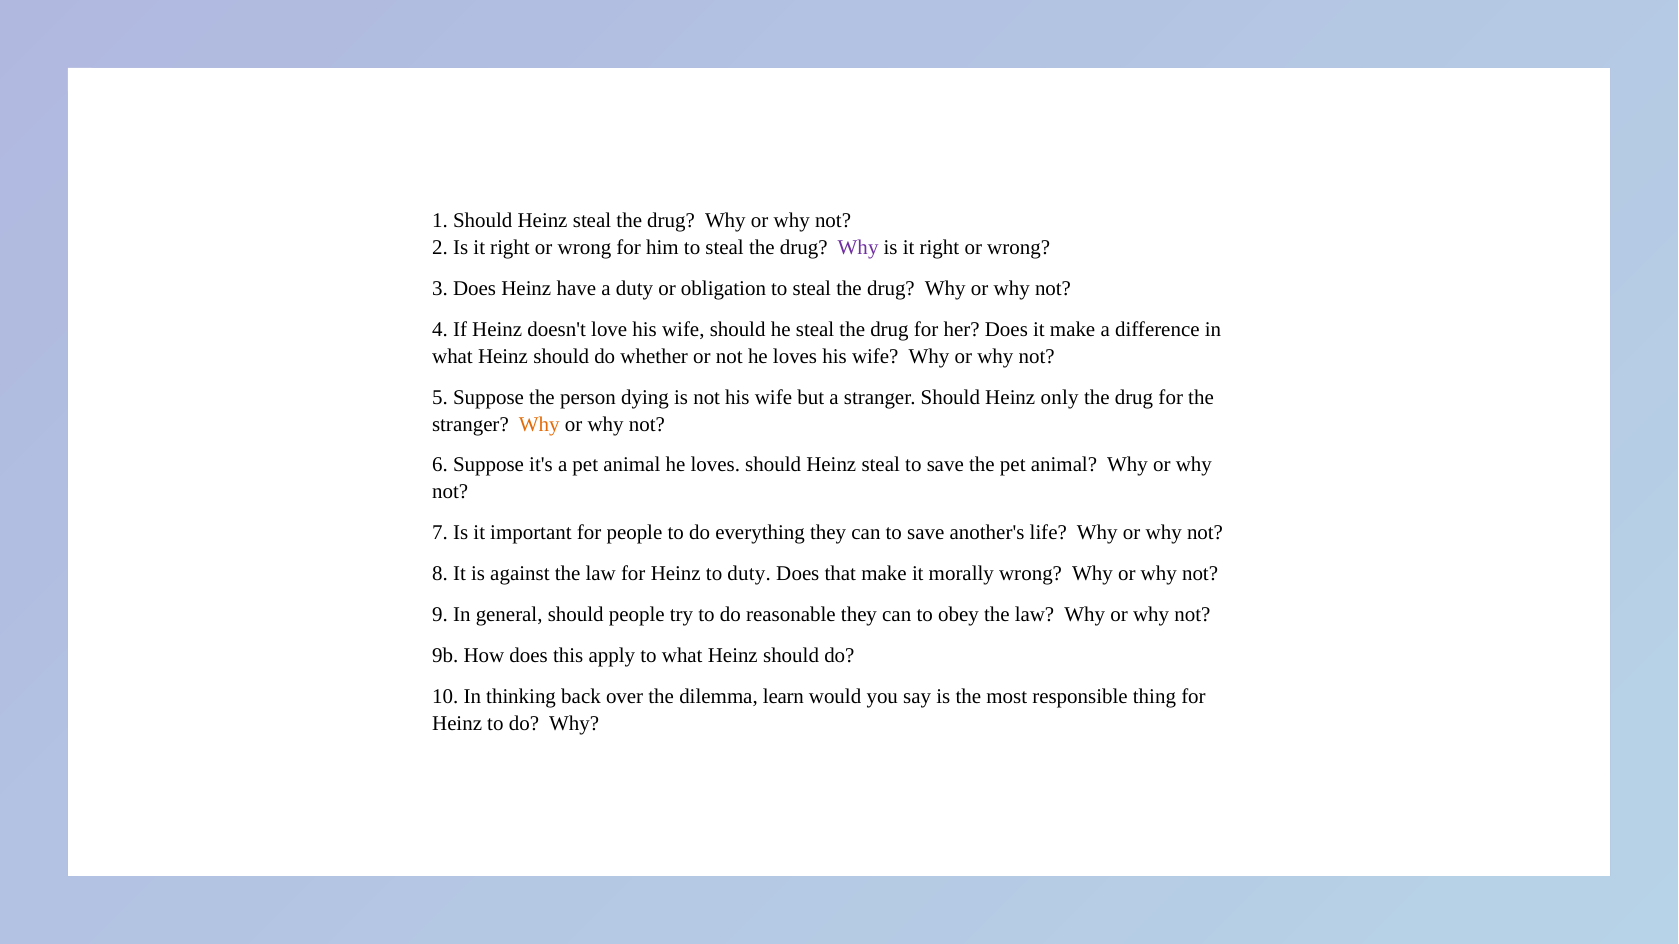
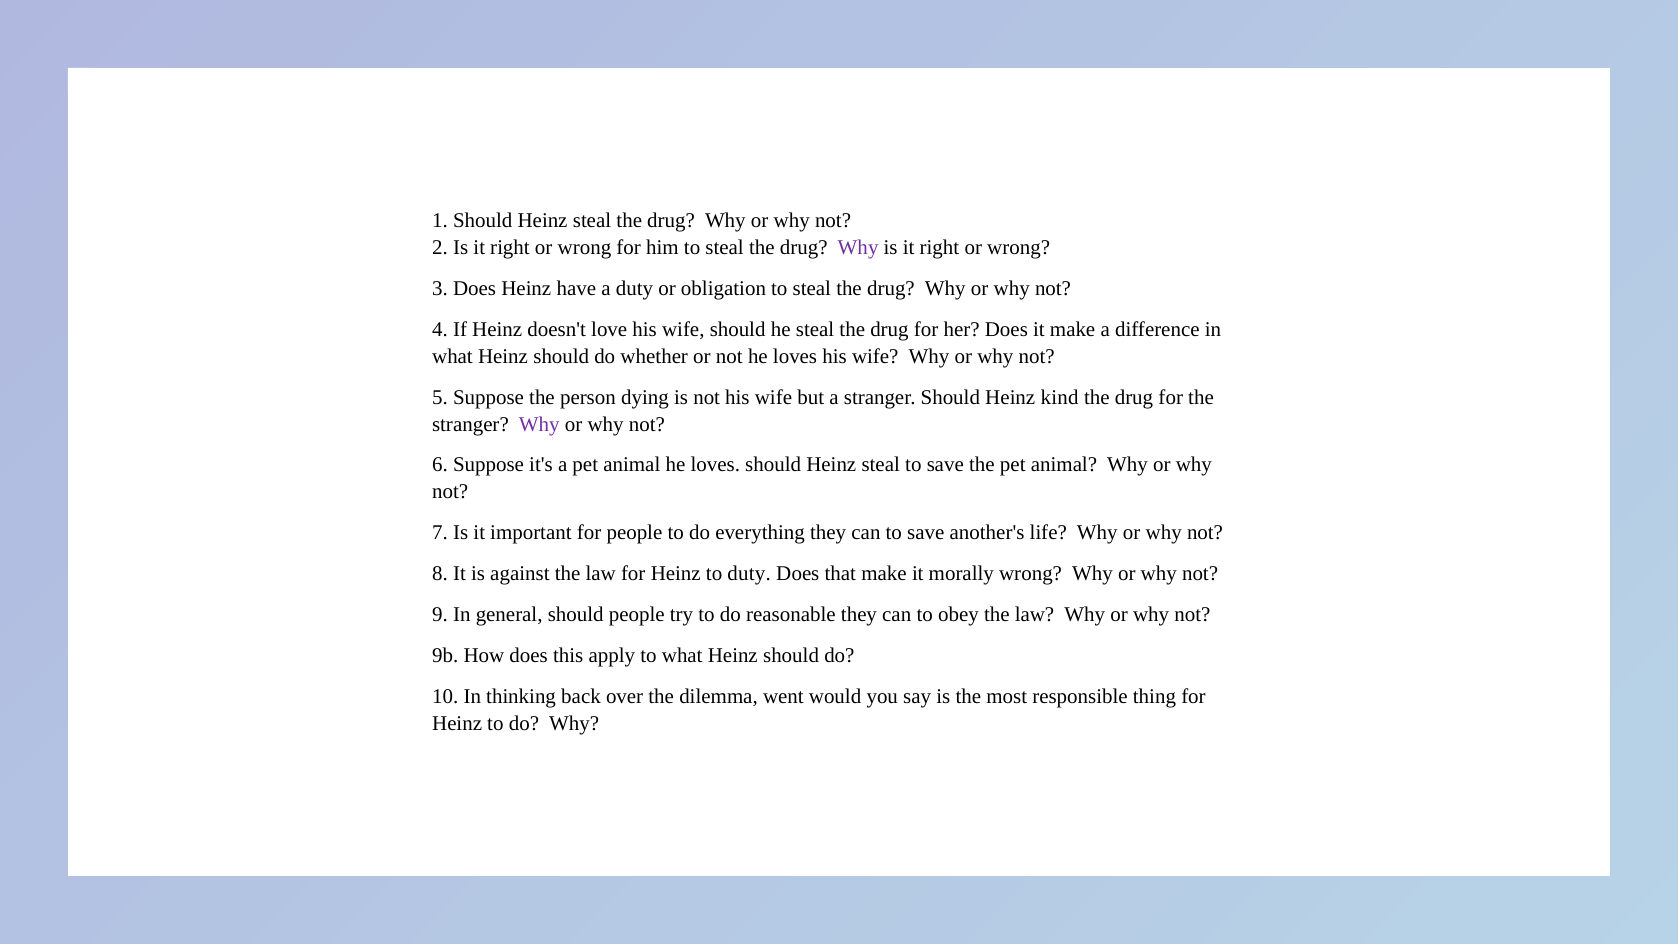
only: only -> kind (1060, 397)
Why colour: orange -> purple (539, 424)
learn: learn -> went (783, 697)
